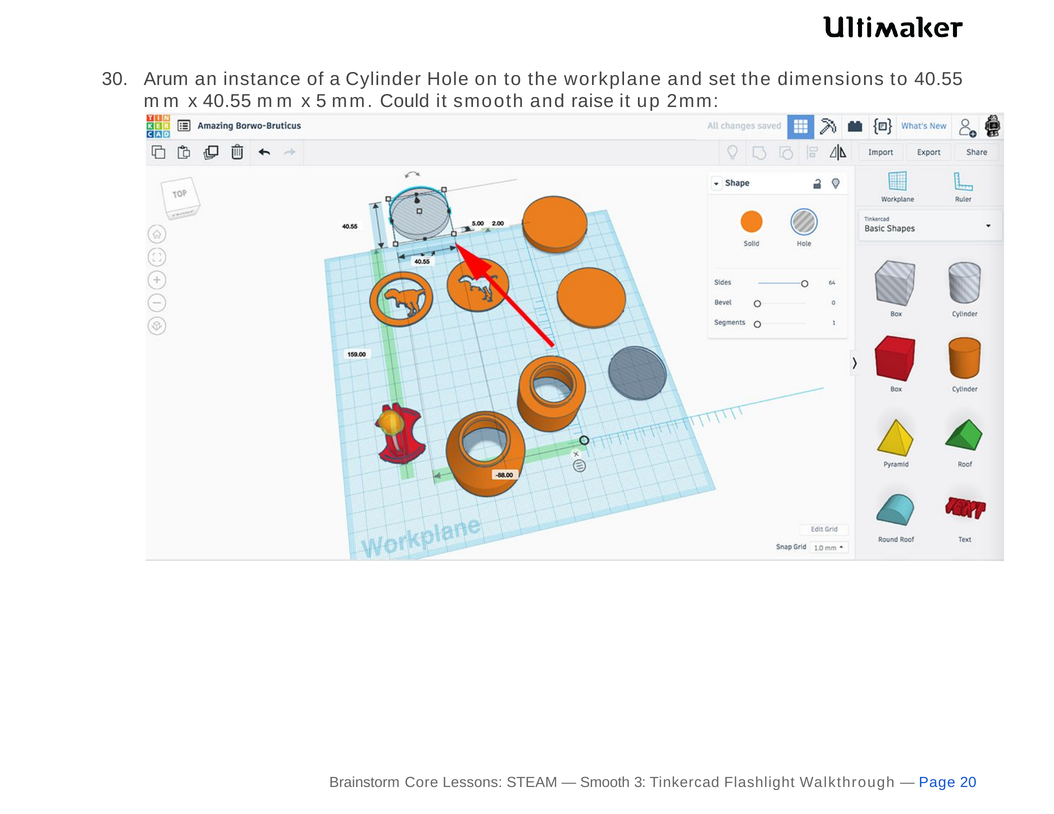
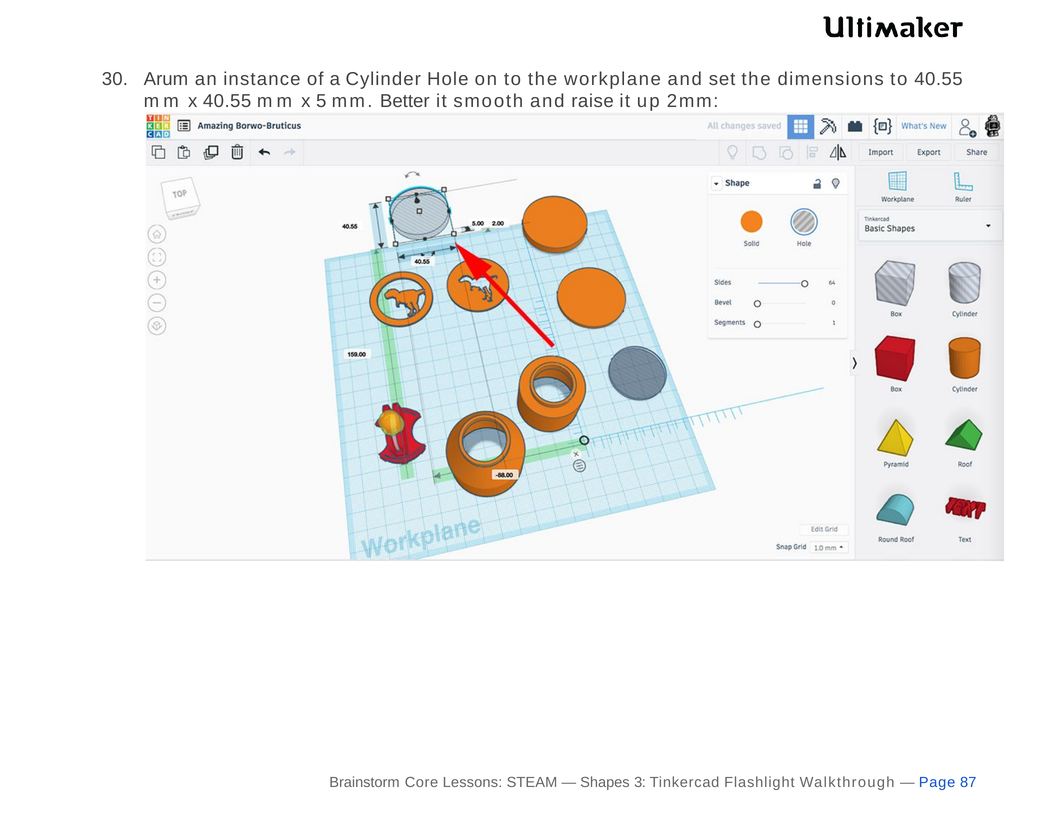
Could: Could -> Better (405, 101)
Smooth: Smooth -> Shapes (605, 783)
20: 20 -> 87 (968, 783)
